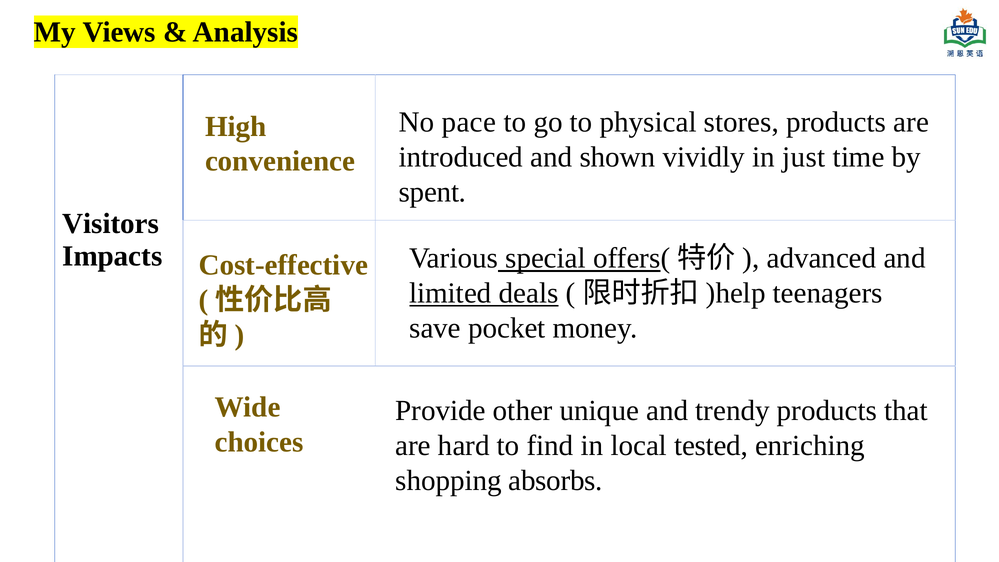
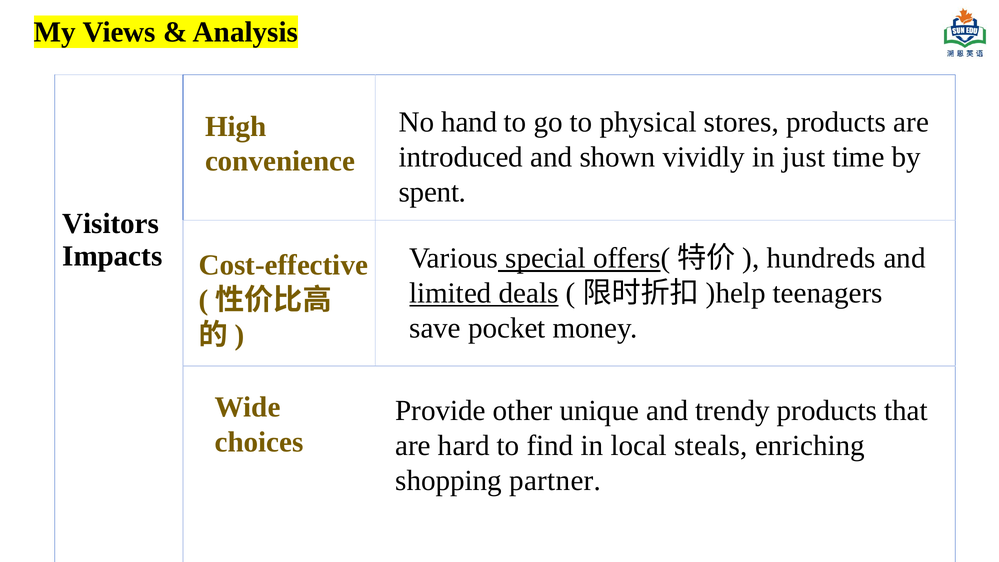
pace: pace -> hand (469, 122)
advanced: advanced -> hundreds (821, 258)
tested: tested -> steals (711, 445)
absorbs: absorbs -> partner (555, 480)
